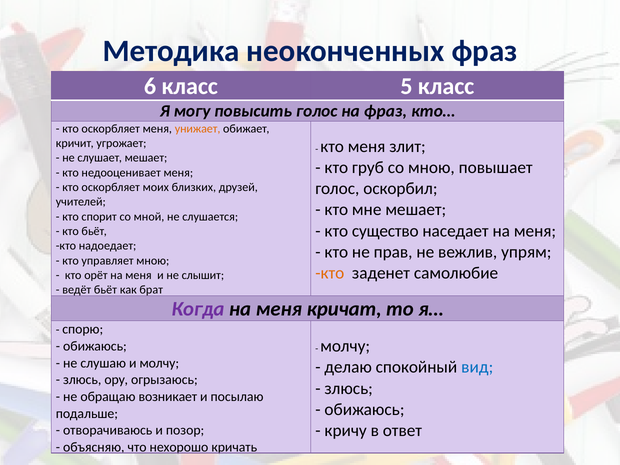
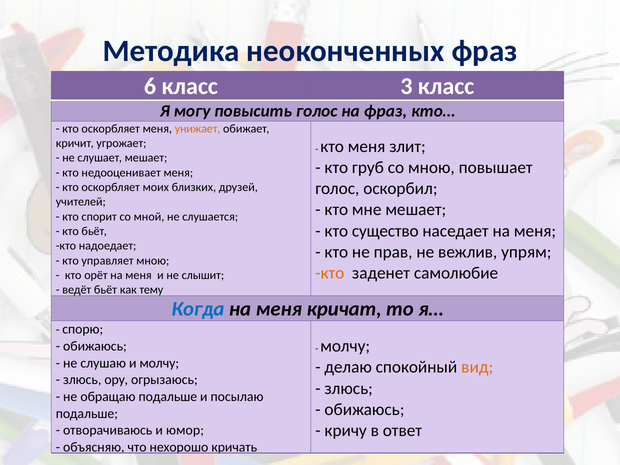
5: 5 -> 3 (406, 86)
брат: брат -> тему (151, 290)
Когда colour: purple -> blue (198, 309)
вид colour: blue -> orange (477, 367)
обращаю возникает: возникает -> подальше (168, 397)
позор: позор -> юмор (185, 430)
